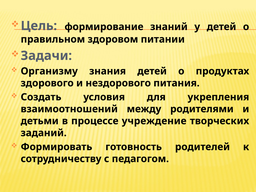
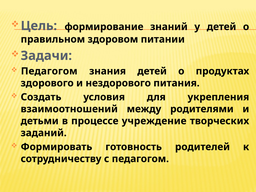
Организму: Организму -> Педагогом (49, 71)
